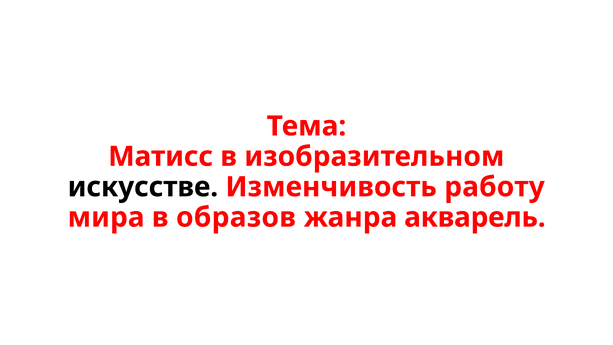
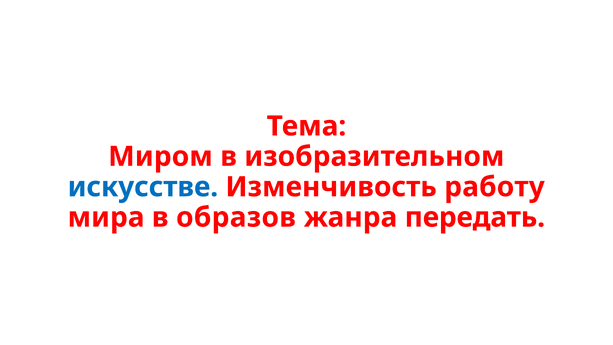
Матисс: Матисс -> Миром (160, 156)
искусстве colour: black -> blue (143, 187)
акварель: акварель -> передать (475, 217)
